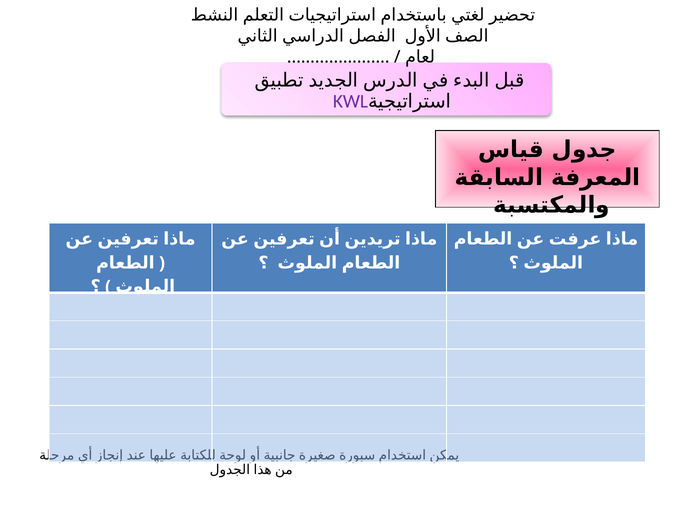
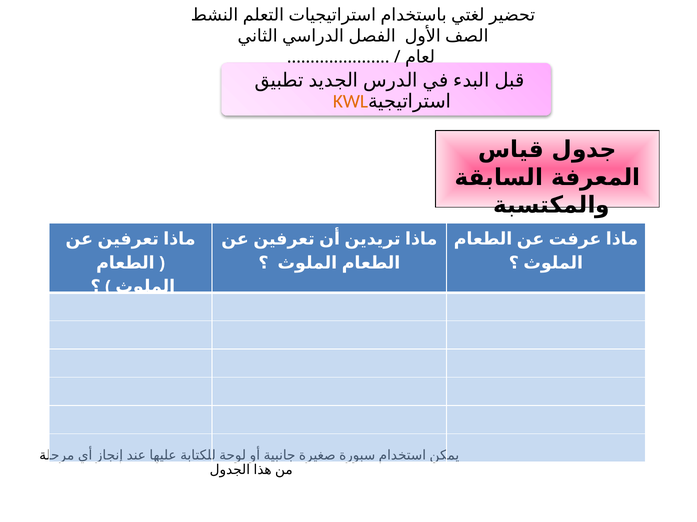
KWL colour: purple -> orange (350, 101)
